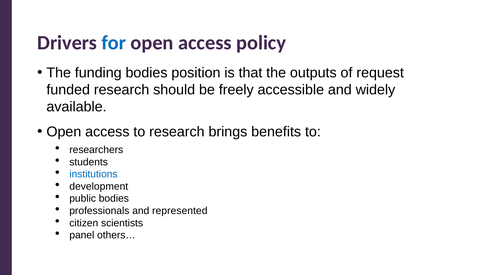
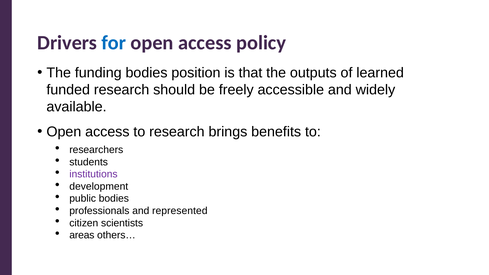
request: request -> learned (380, 73)
institutions colour: blue -> purple (93, 174)
panel: panel -> areas (82, 235)
